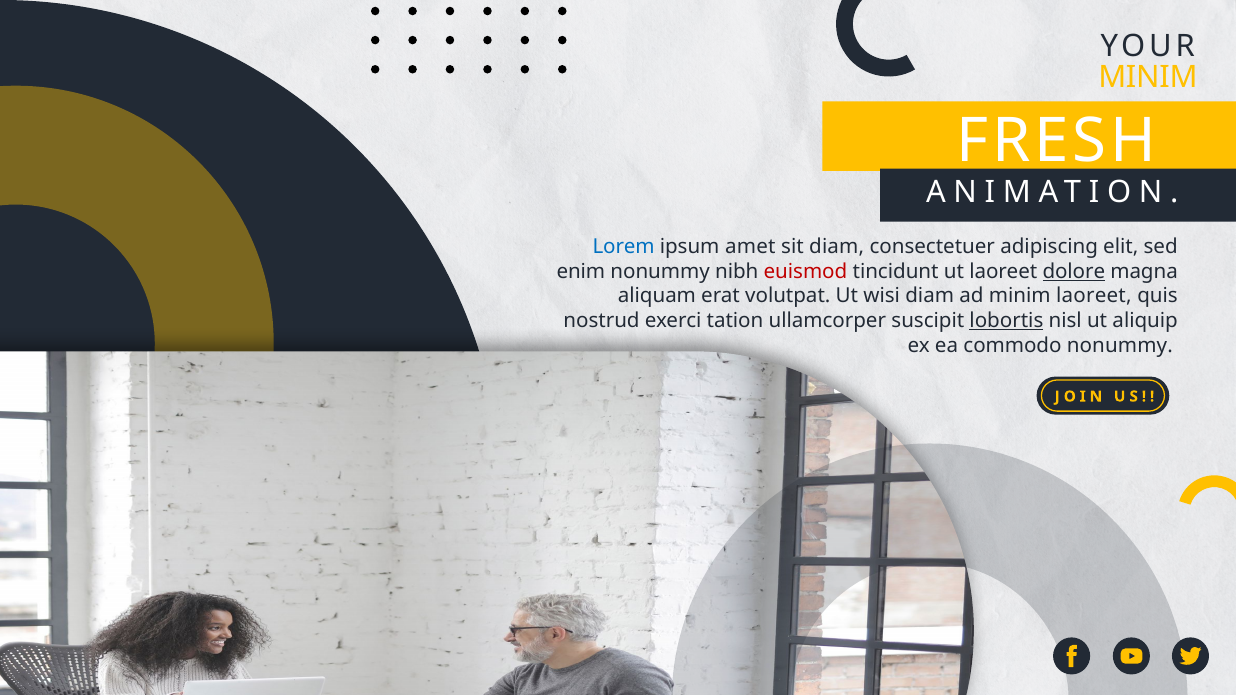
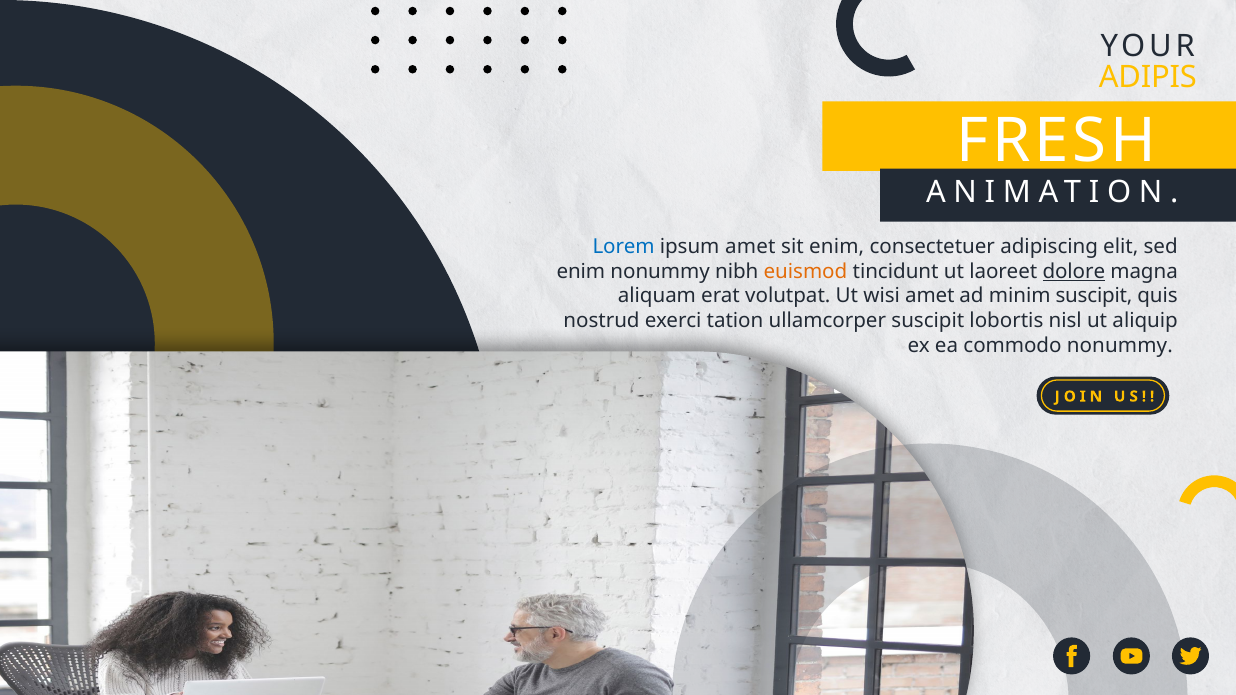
MINIM: MINIM -> ADIPIS (1148, 78)
sit diam: diam -> enim (837, 247)
euismod colour: red -> orange (805, 271)
wisi diam: diam -> amet (930, 296)
minim laoreet: laoreet -> suscipit (1094, 296)
lobortis underline: present -> none (1006, 321)
